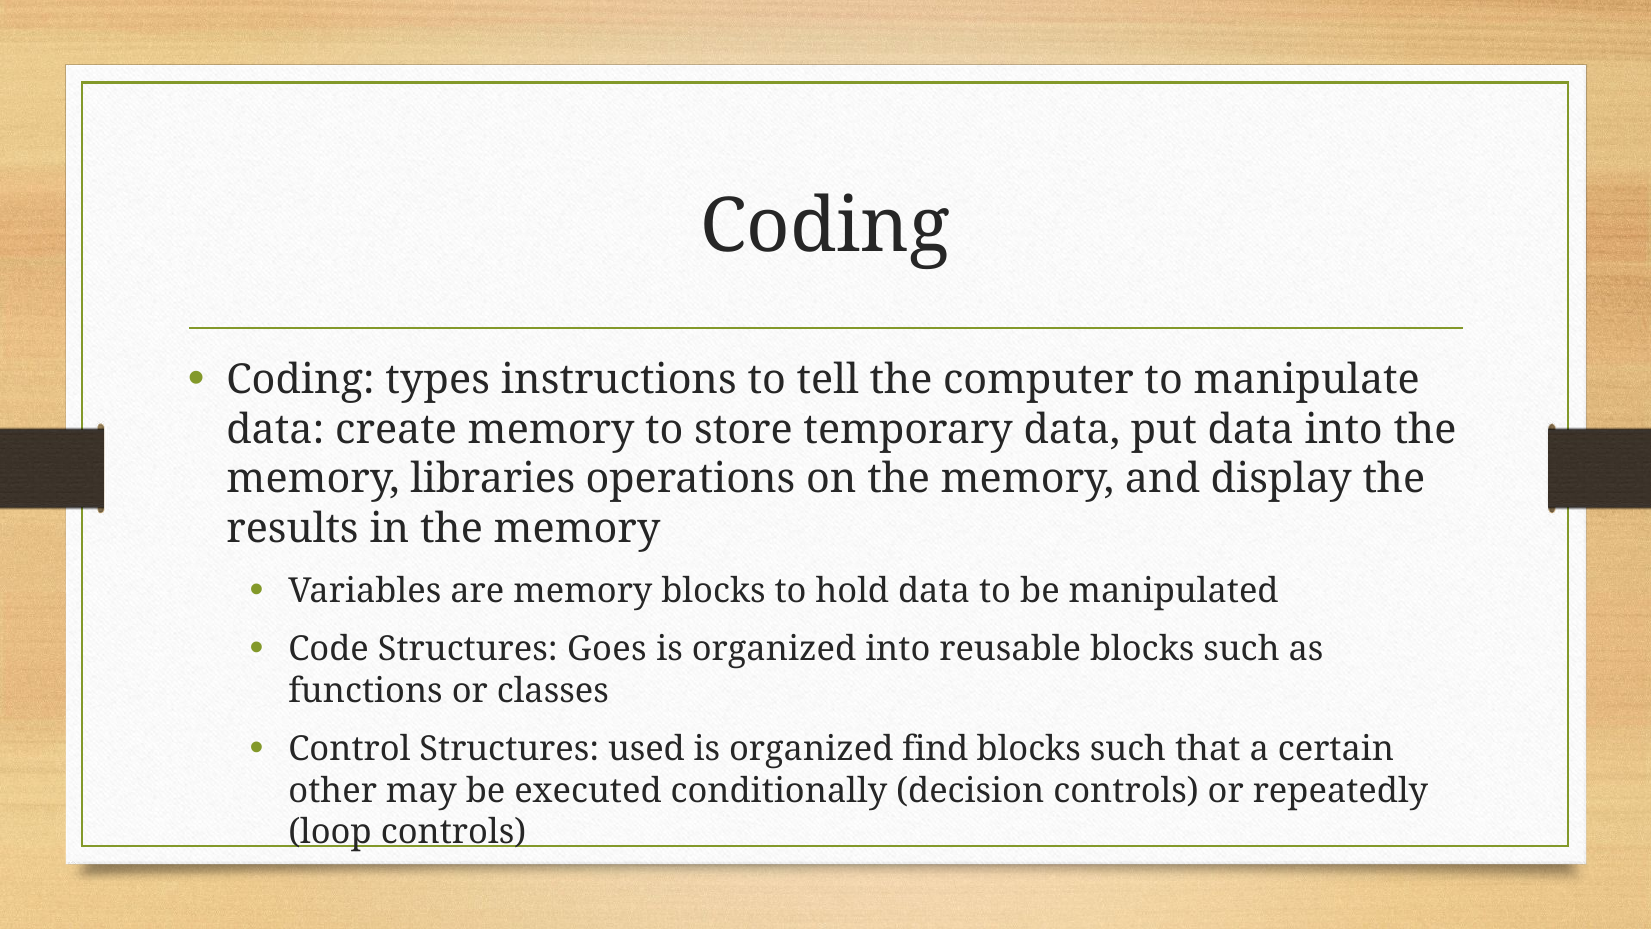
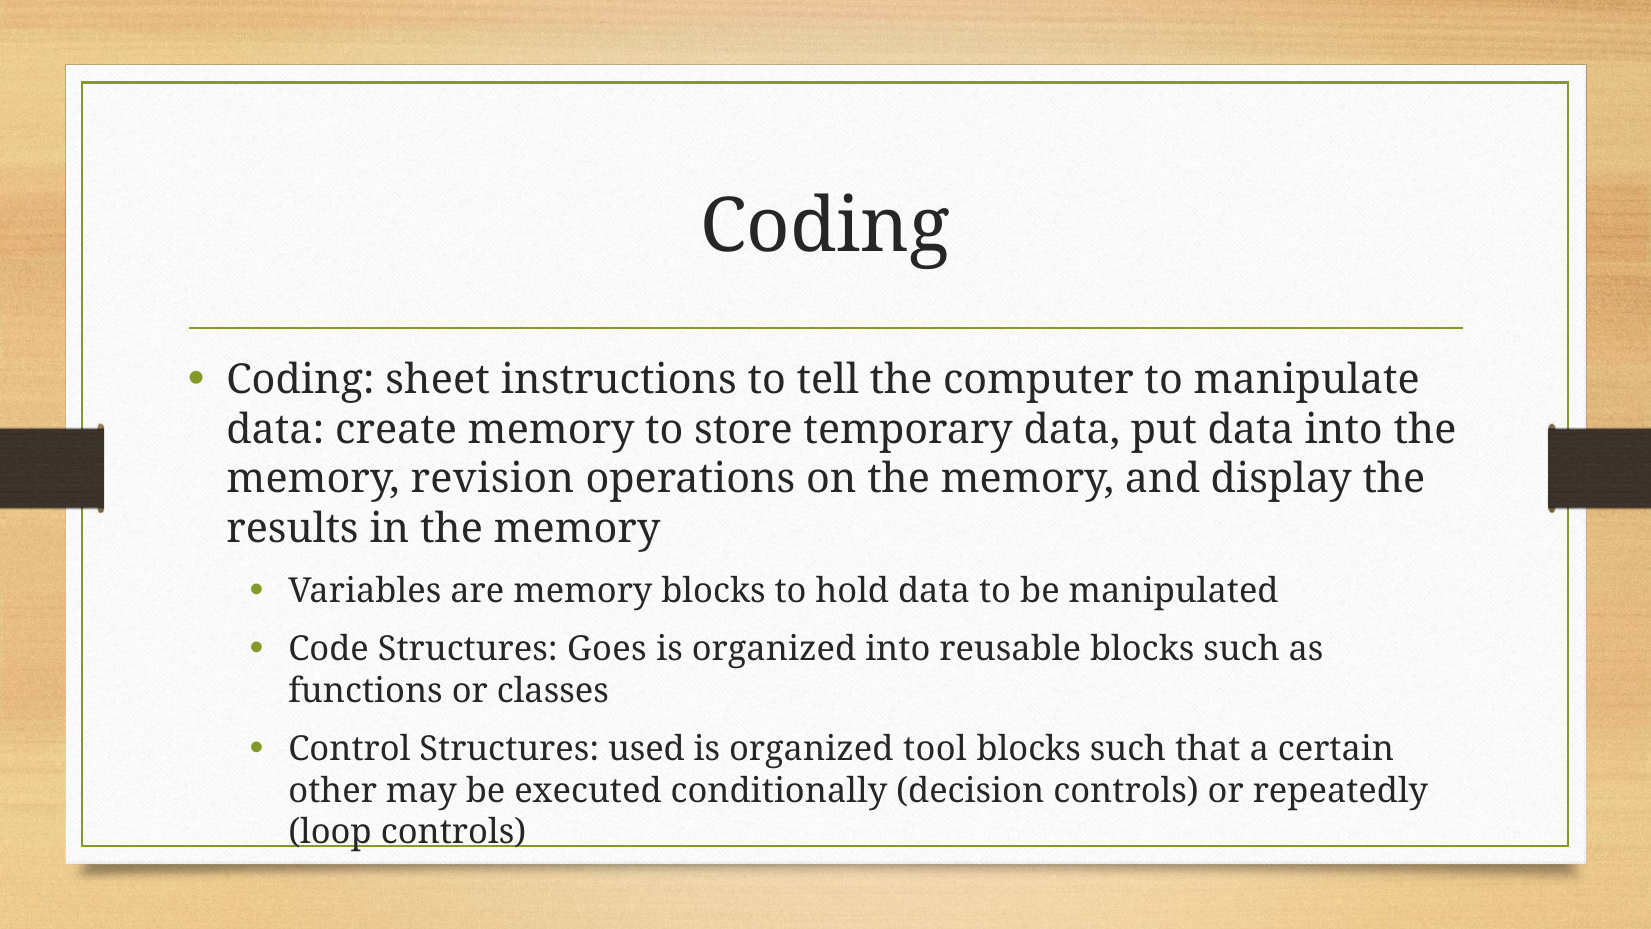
types: types -> sheet (438, 380)
libraries: libraries -> revision (492, 479)
find: find -> tool (935, 749)
